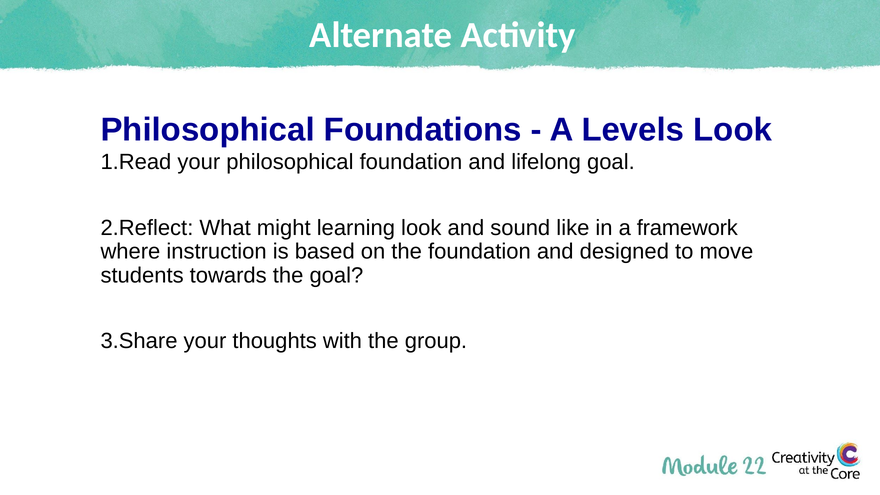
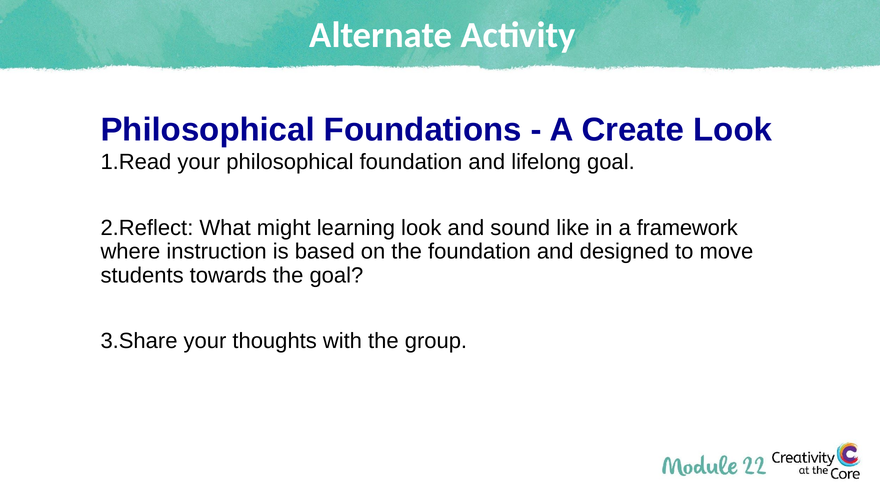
Levels: Levels -> Create (633, 130)
